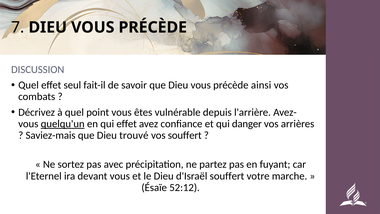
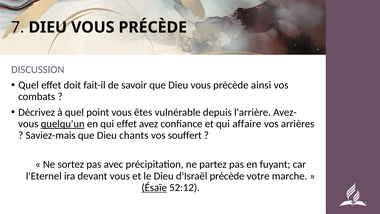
seul: seul -> doit (72, 85)
danger: danger -> affaire (247, 124)
trouvé: trouvé -> chants (134, 135)
d'Israël souffert: souffert -> précède (227, 176)
Ésaïe underline: none -> present (154, 187)
